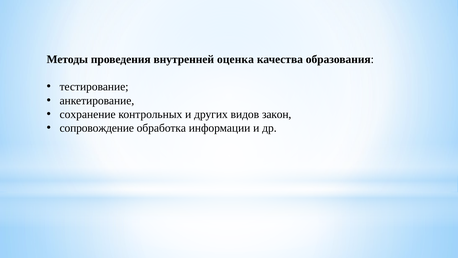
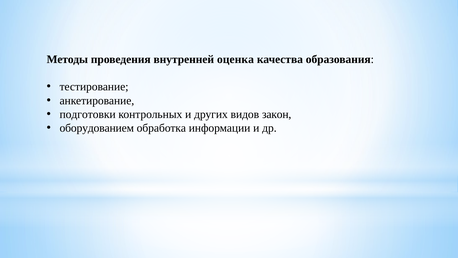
сохранение: сохранение -> подготовки (88, 114)
сопровождение: сопровождение -> оборудованием (97, 128)
